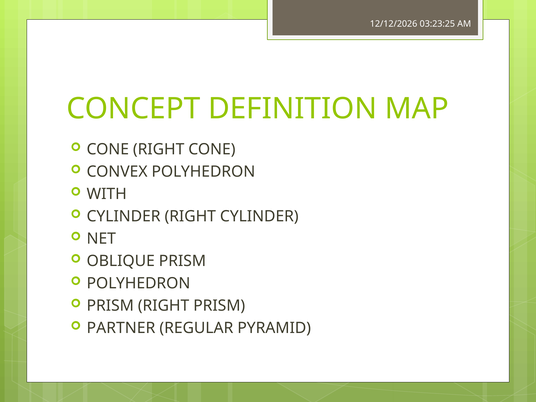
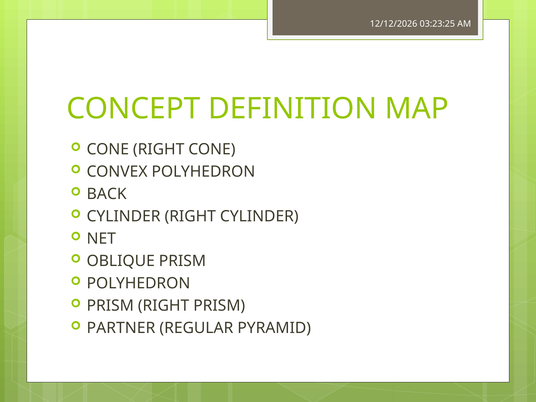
WITH: WITH -> BACK (107, 194)
